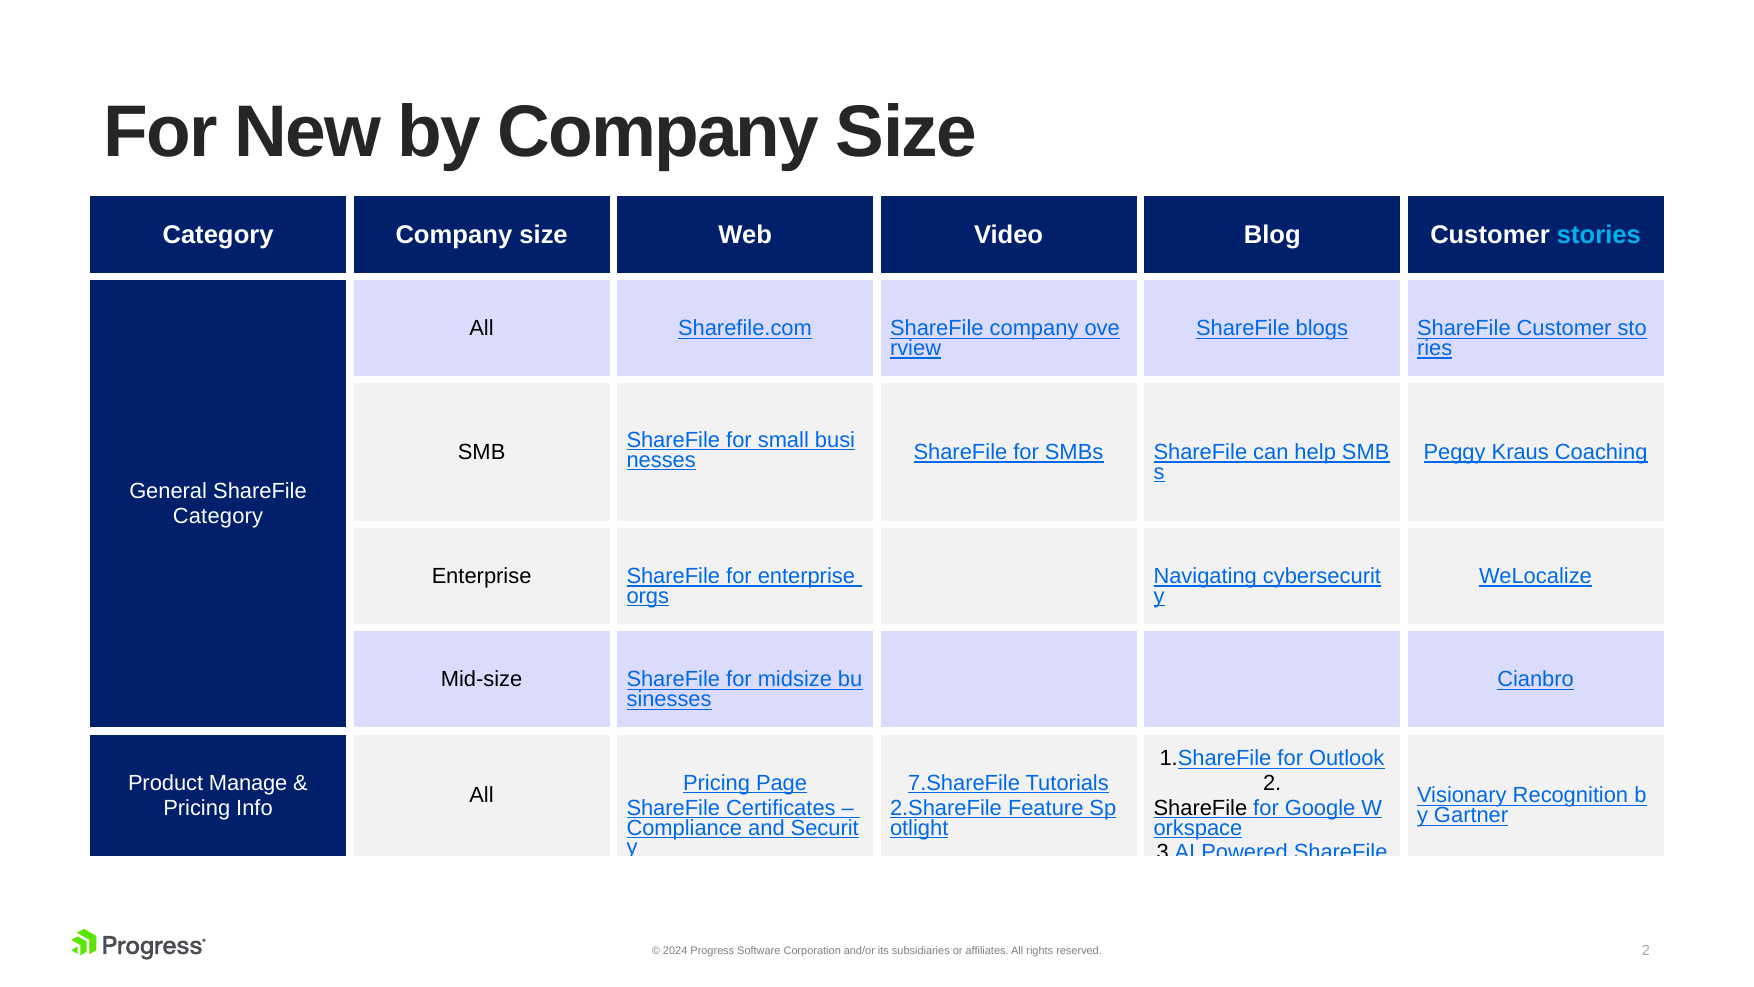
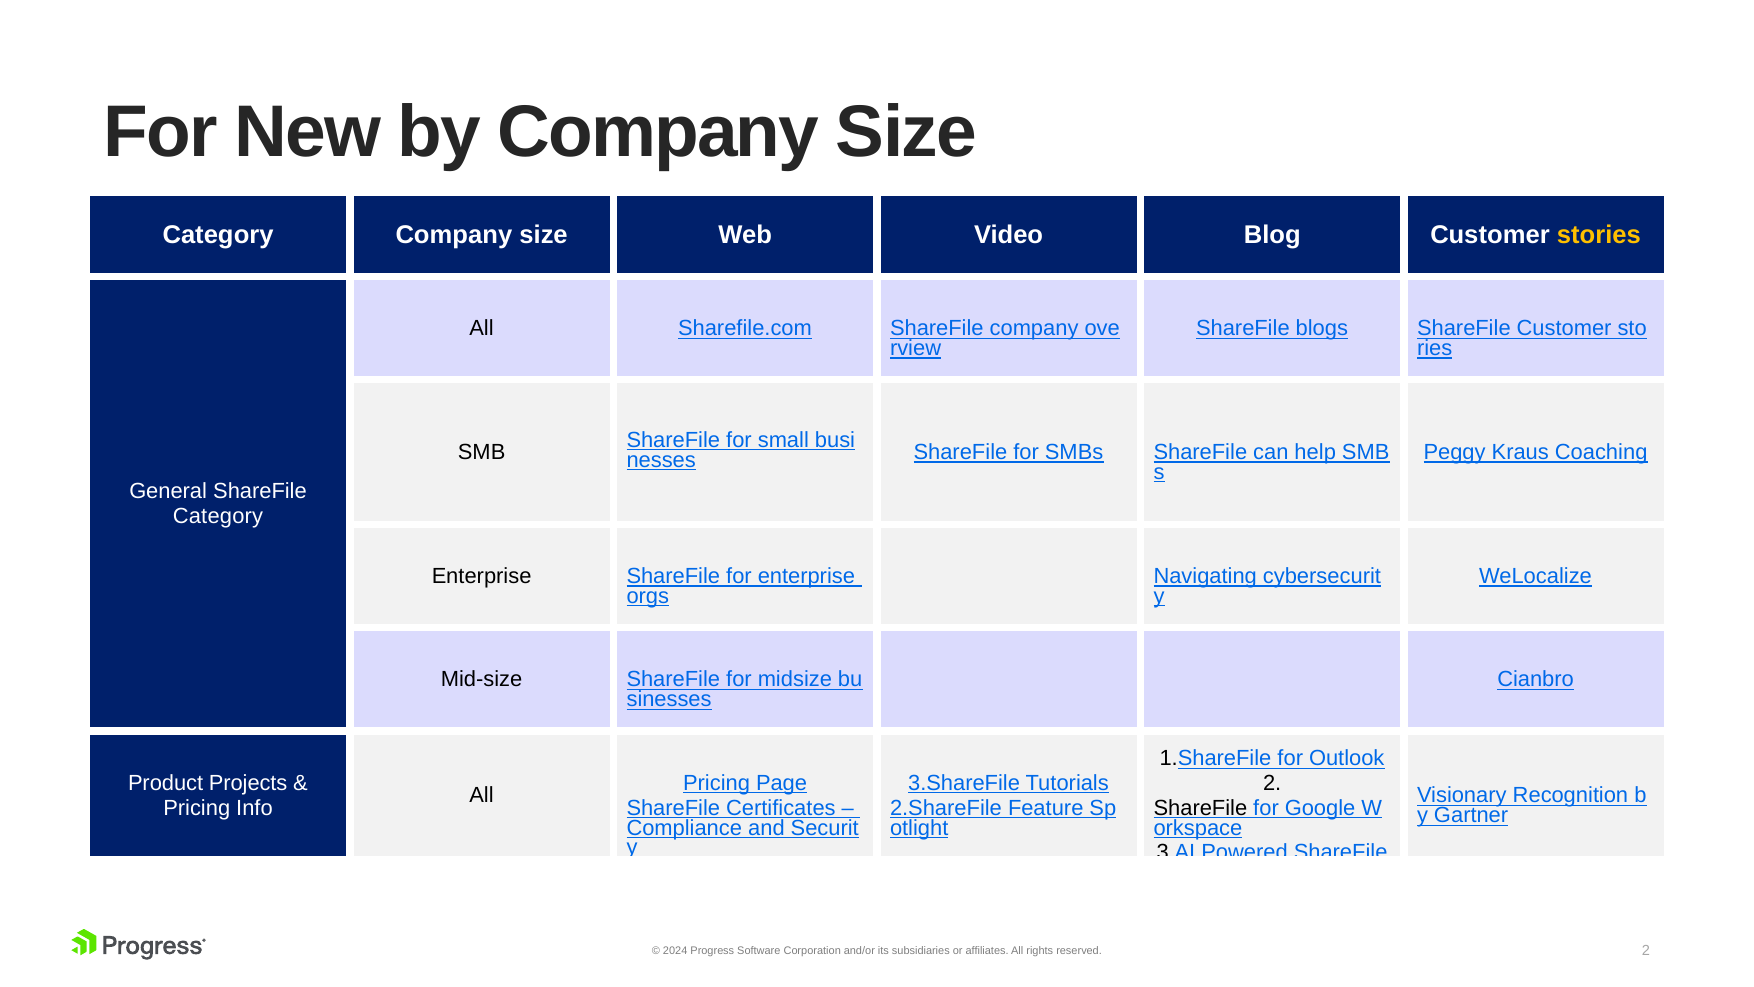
stories colour: light blue -> yellow (1599, 235)
Manage: Manage -> Projects (248, 783)
7.ShareFile: 7.ShareFile -> 3.ShareFile (964, 783)
